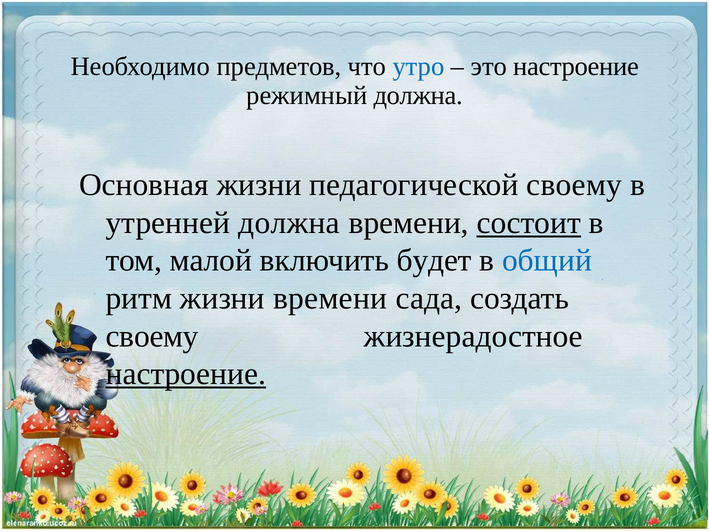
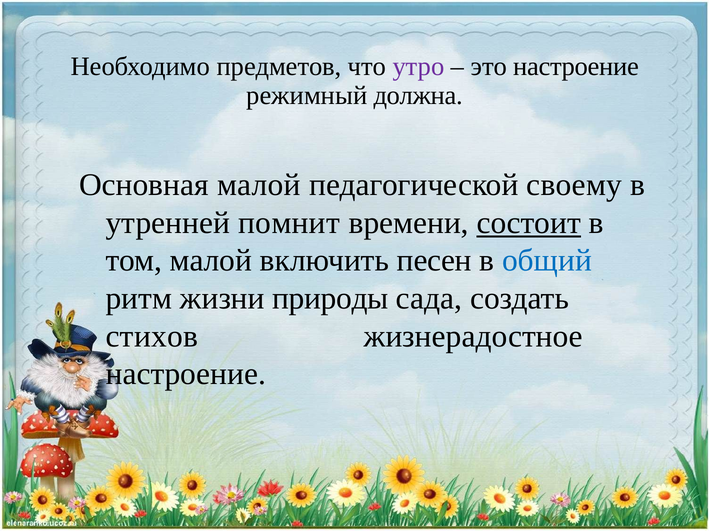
утро colour: blue -> purple (418, 67)
Основная жизни: жизни -> малой (259, 185)
утренней должна: должна -> помнит (289, 223)
будет: будет -> песен (434, 261)
жизни времени: времени -> природы (330, 299)
своему: своему -> стихов (152, 337)
настроение underline: present -> none (186, 374)
